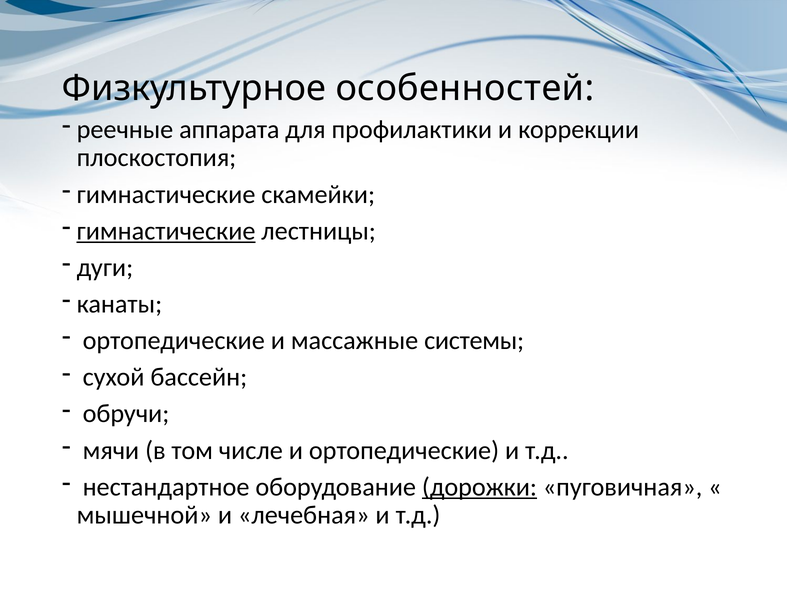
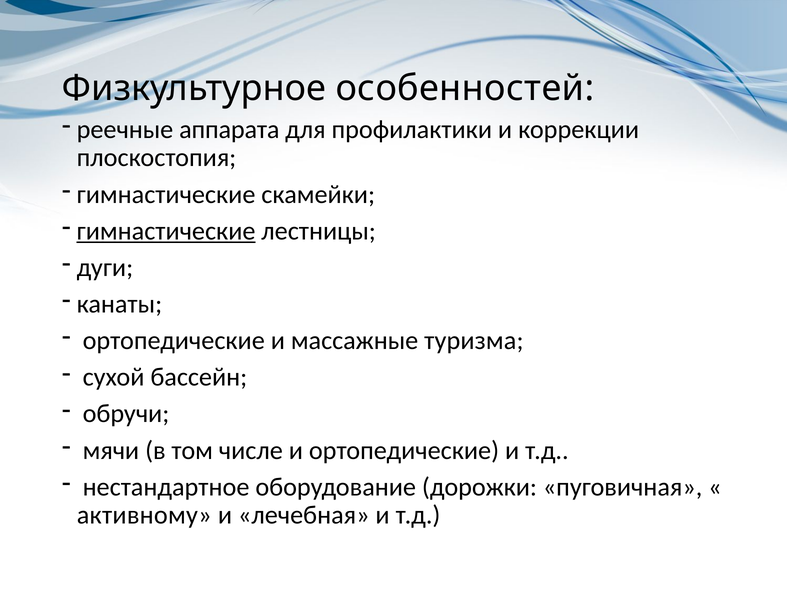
системы: системы -> туризма (474, 340)
дорожки underline: present -> none (479, 486)
мышечной: мышечной -> активному (144, 515)
